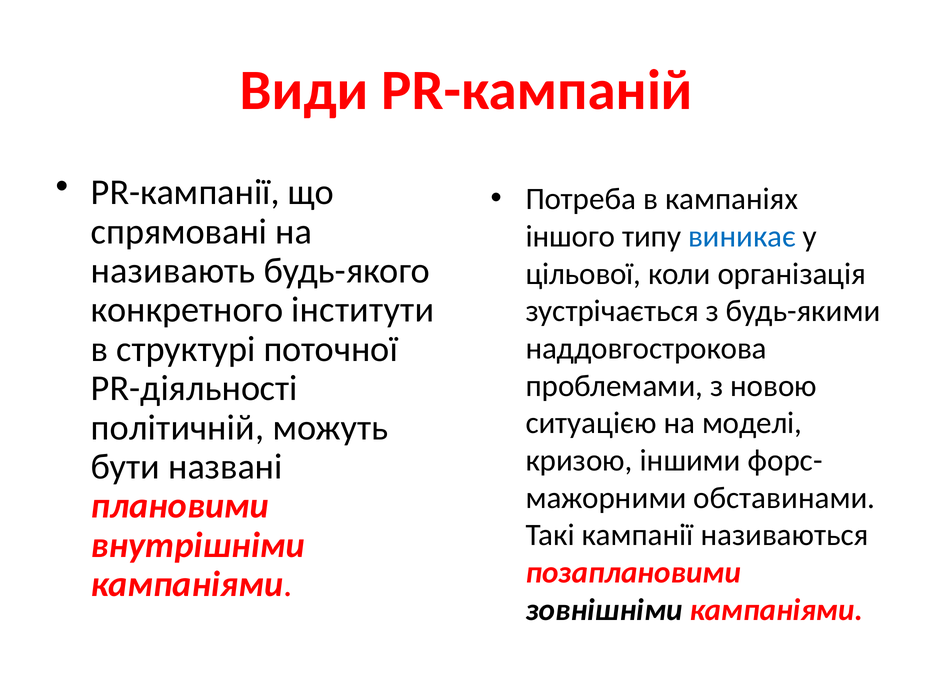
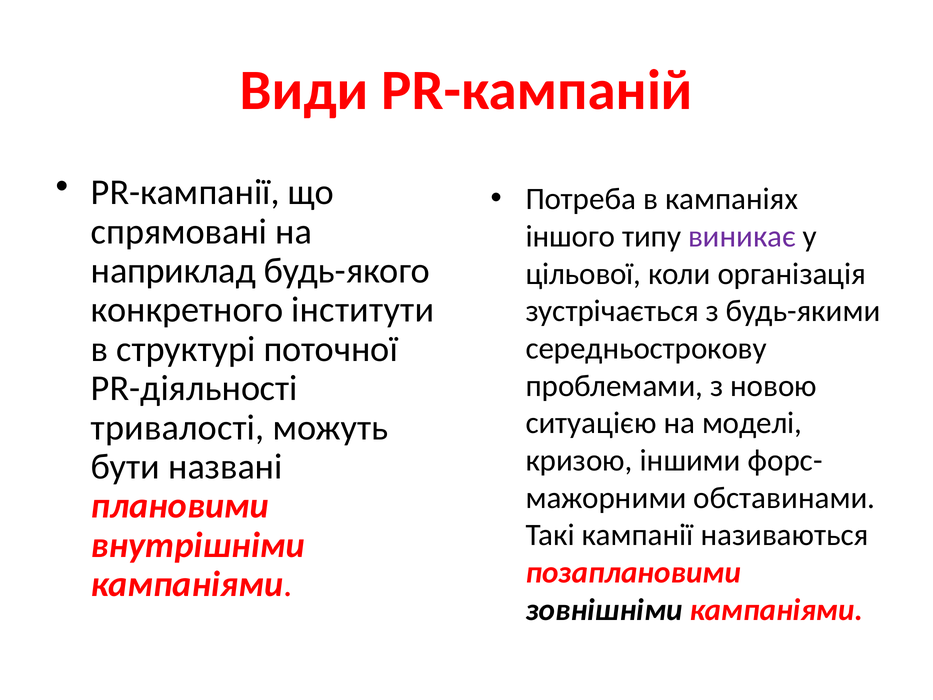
виникає colour: blue -> purple (742, 236)
називають: називають -> наприклад (173, 271)
наддовгострокова: наддовгострокова -> середньострокову (646, 348)
політичній: політичній -> тривалості (178, 427)
